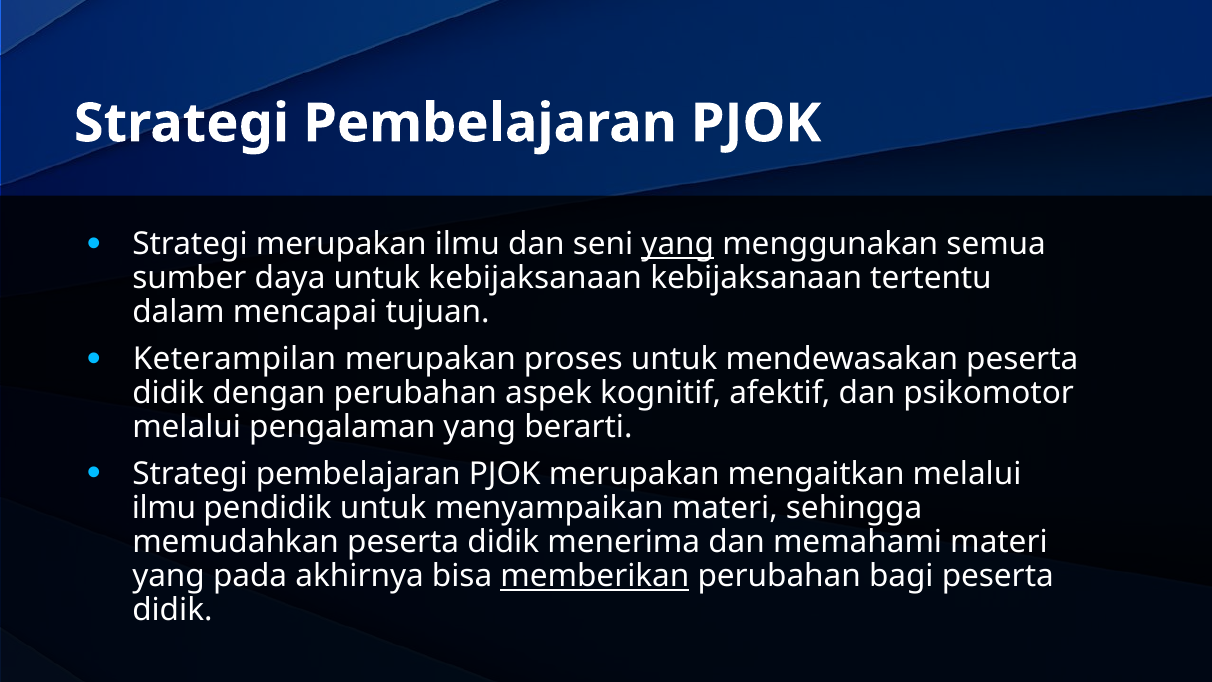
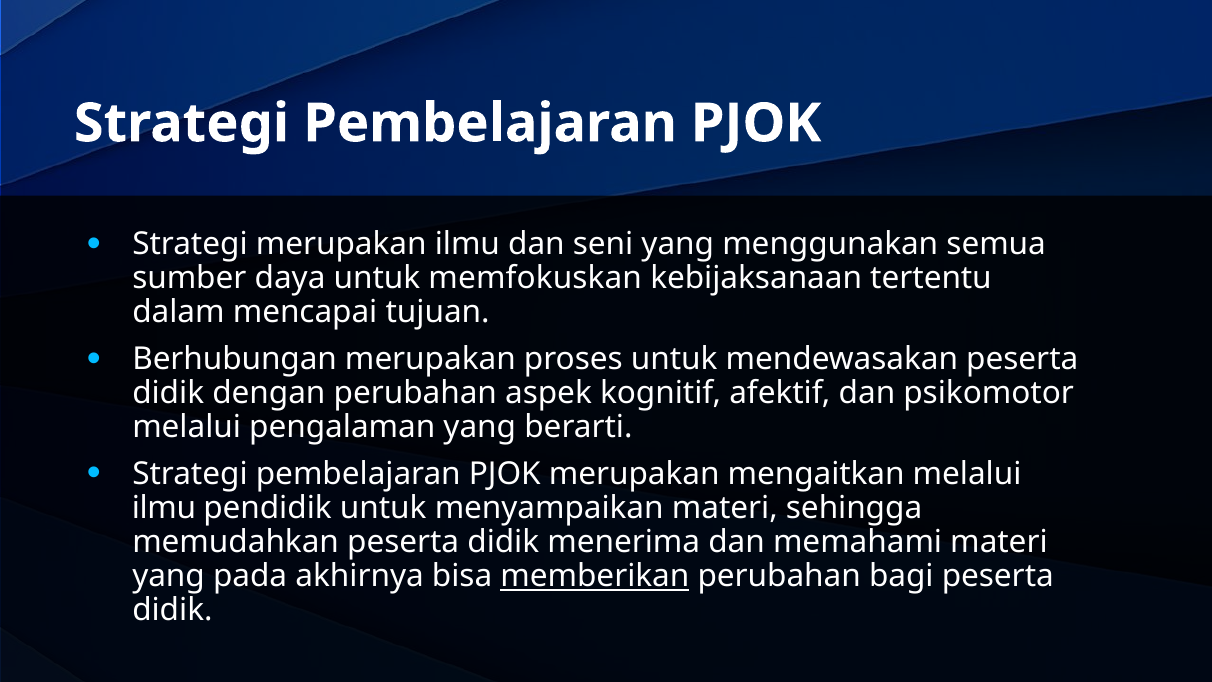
yang underline: present -> none (678, 244)
untuk kebijaksanaan: kebijaksanaan -> memfokuskan (535, 278)
Keterampilan: Keterampilan -> Berhubungan (235, 359)
